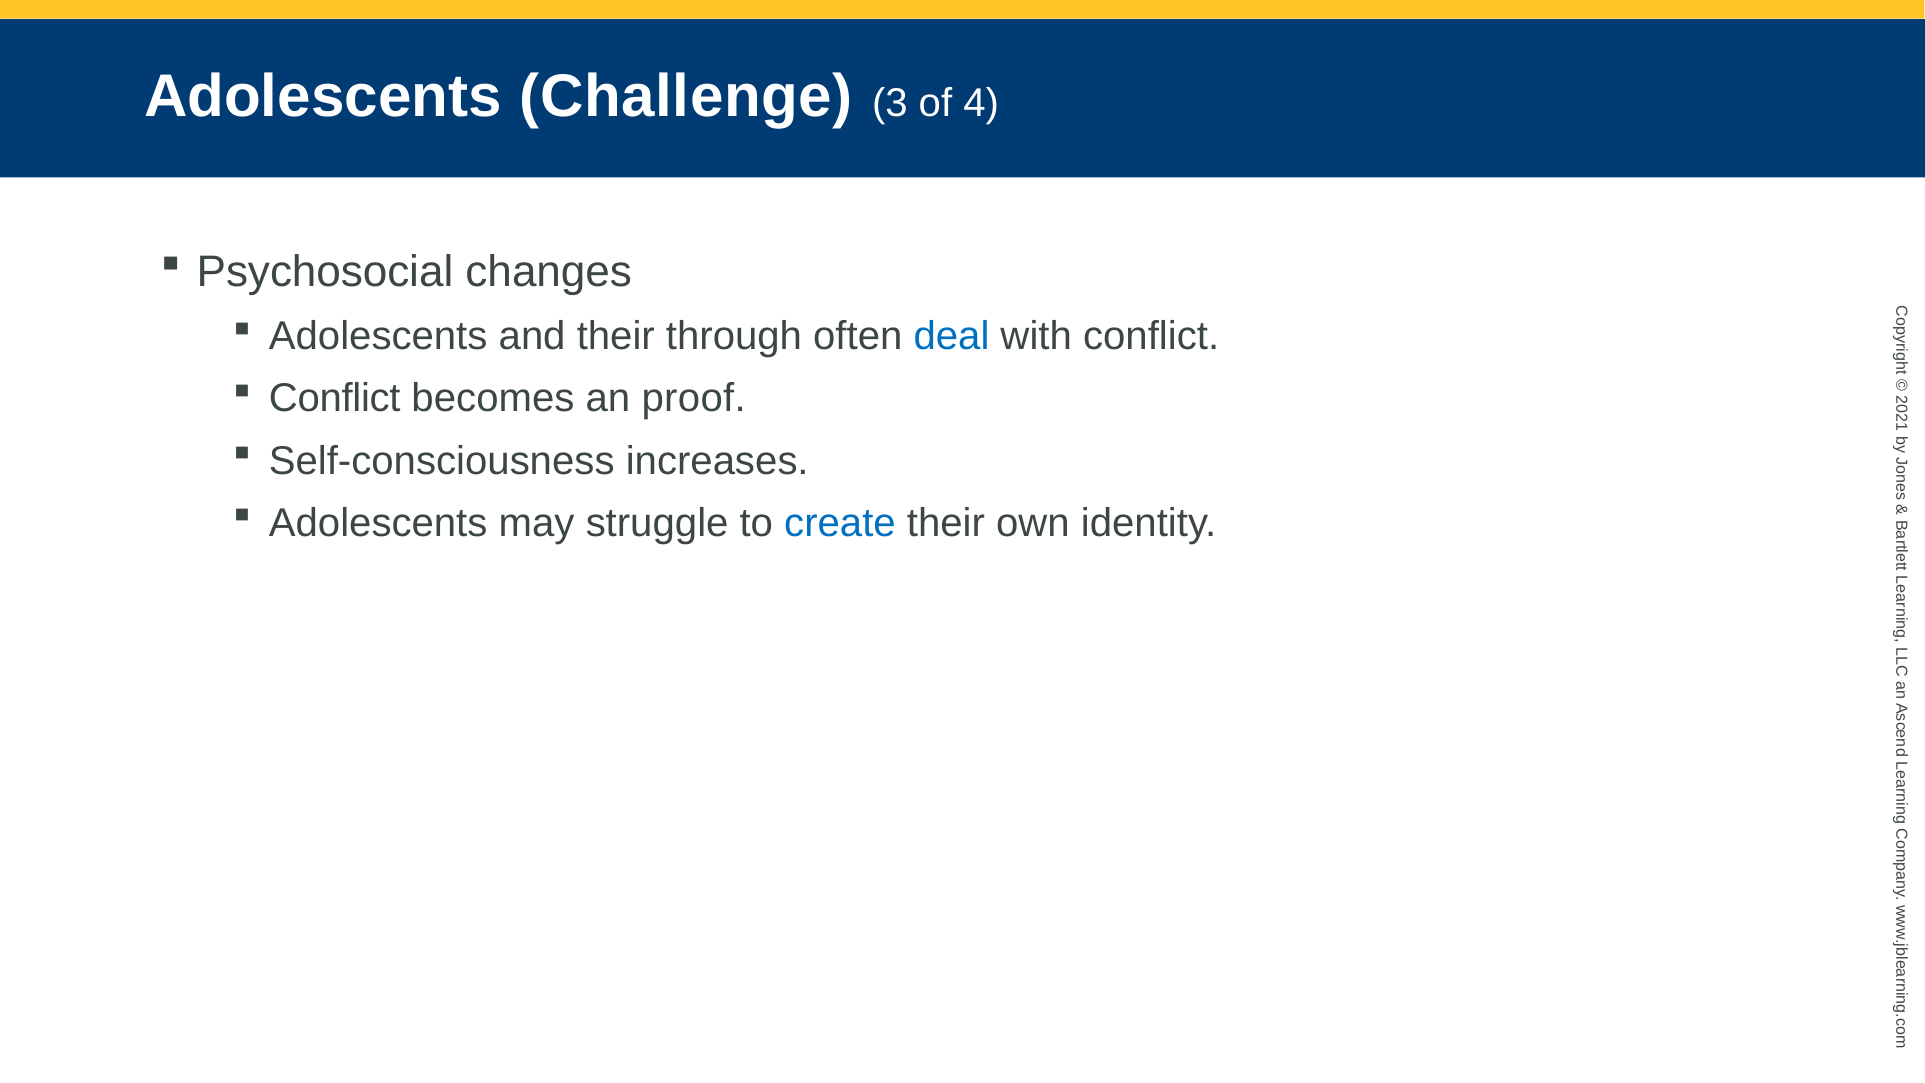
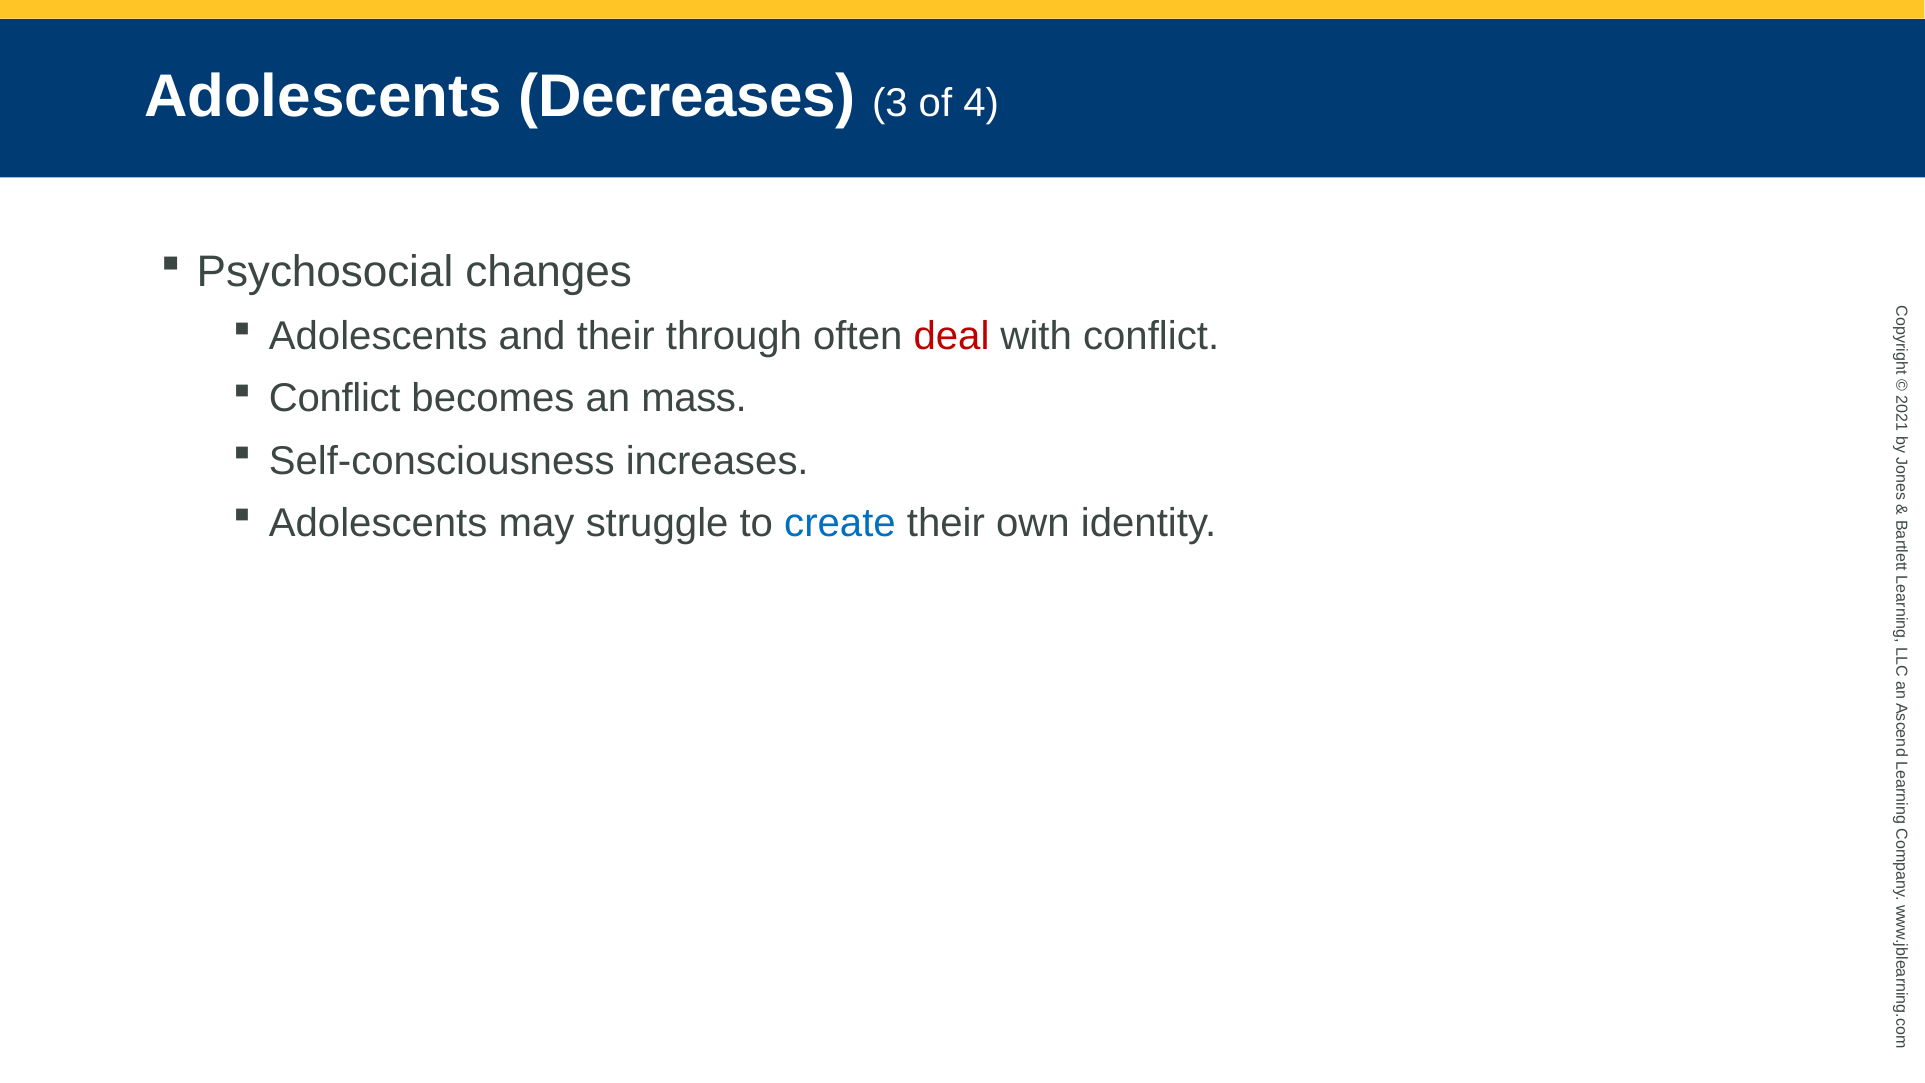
Challenge: Challenge -> Decreases (687, 97)
deal colour: blue -> red (951, 336)
proof: proof -> mass (694, 399)
